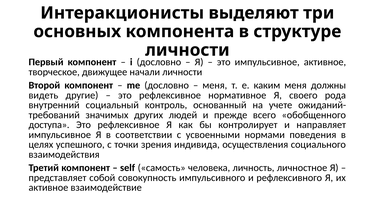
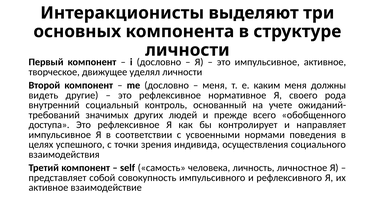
начали: начали -> уделял (145, 72)
